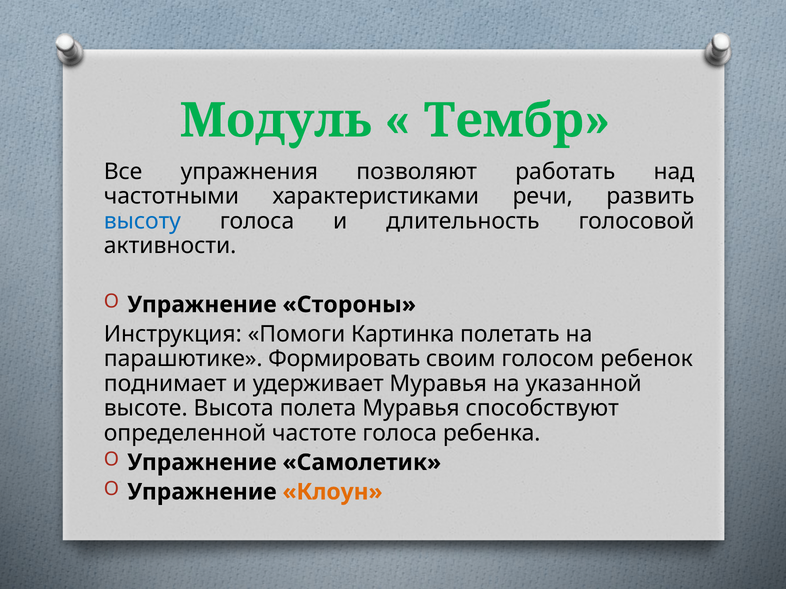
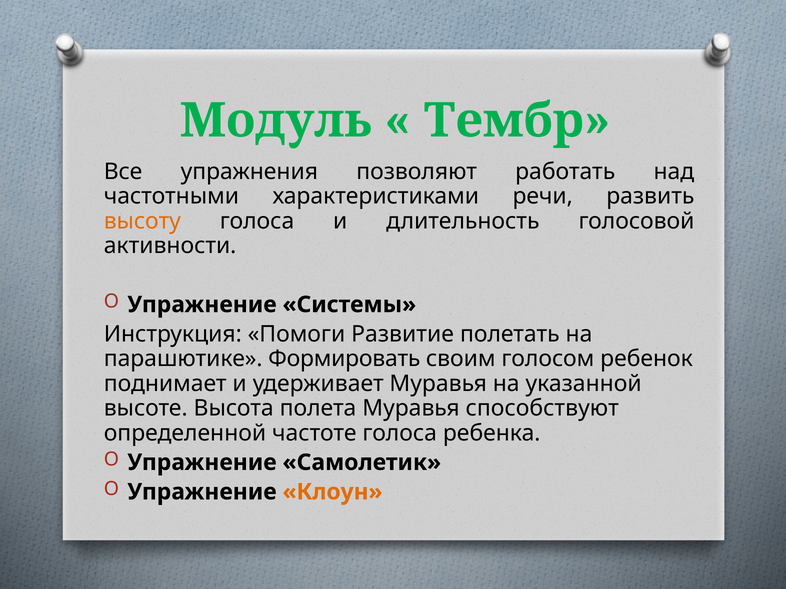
высоту colour: blue -> orange (142, 221)
Стороны: Стороны -> Системы (349, 305)
Картинка: Картинка -> Развитие (403, 334)
